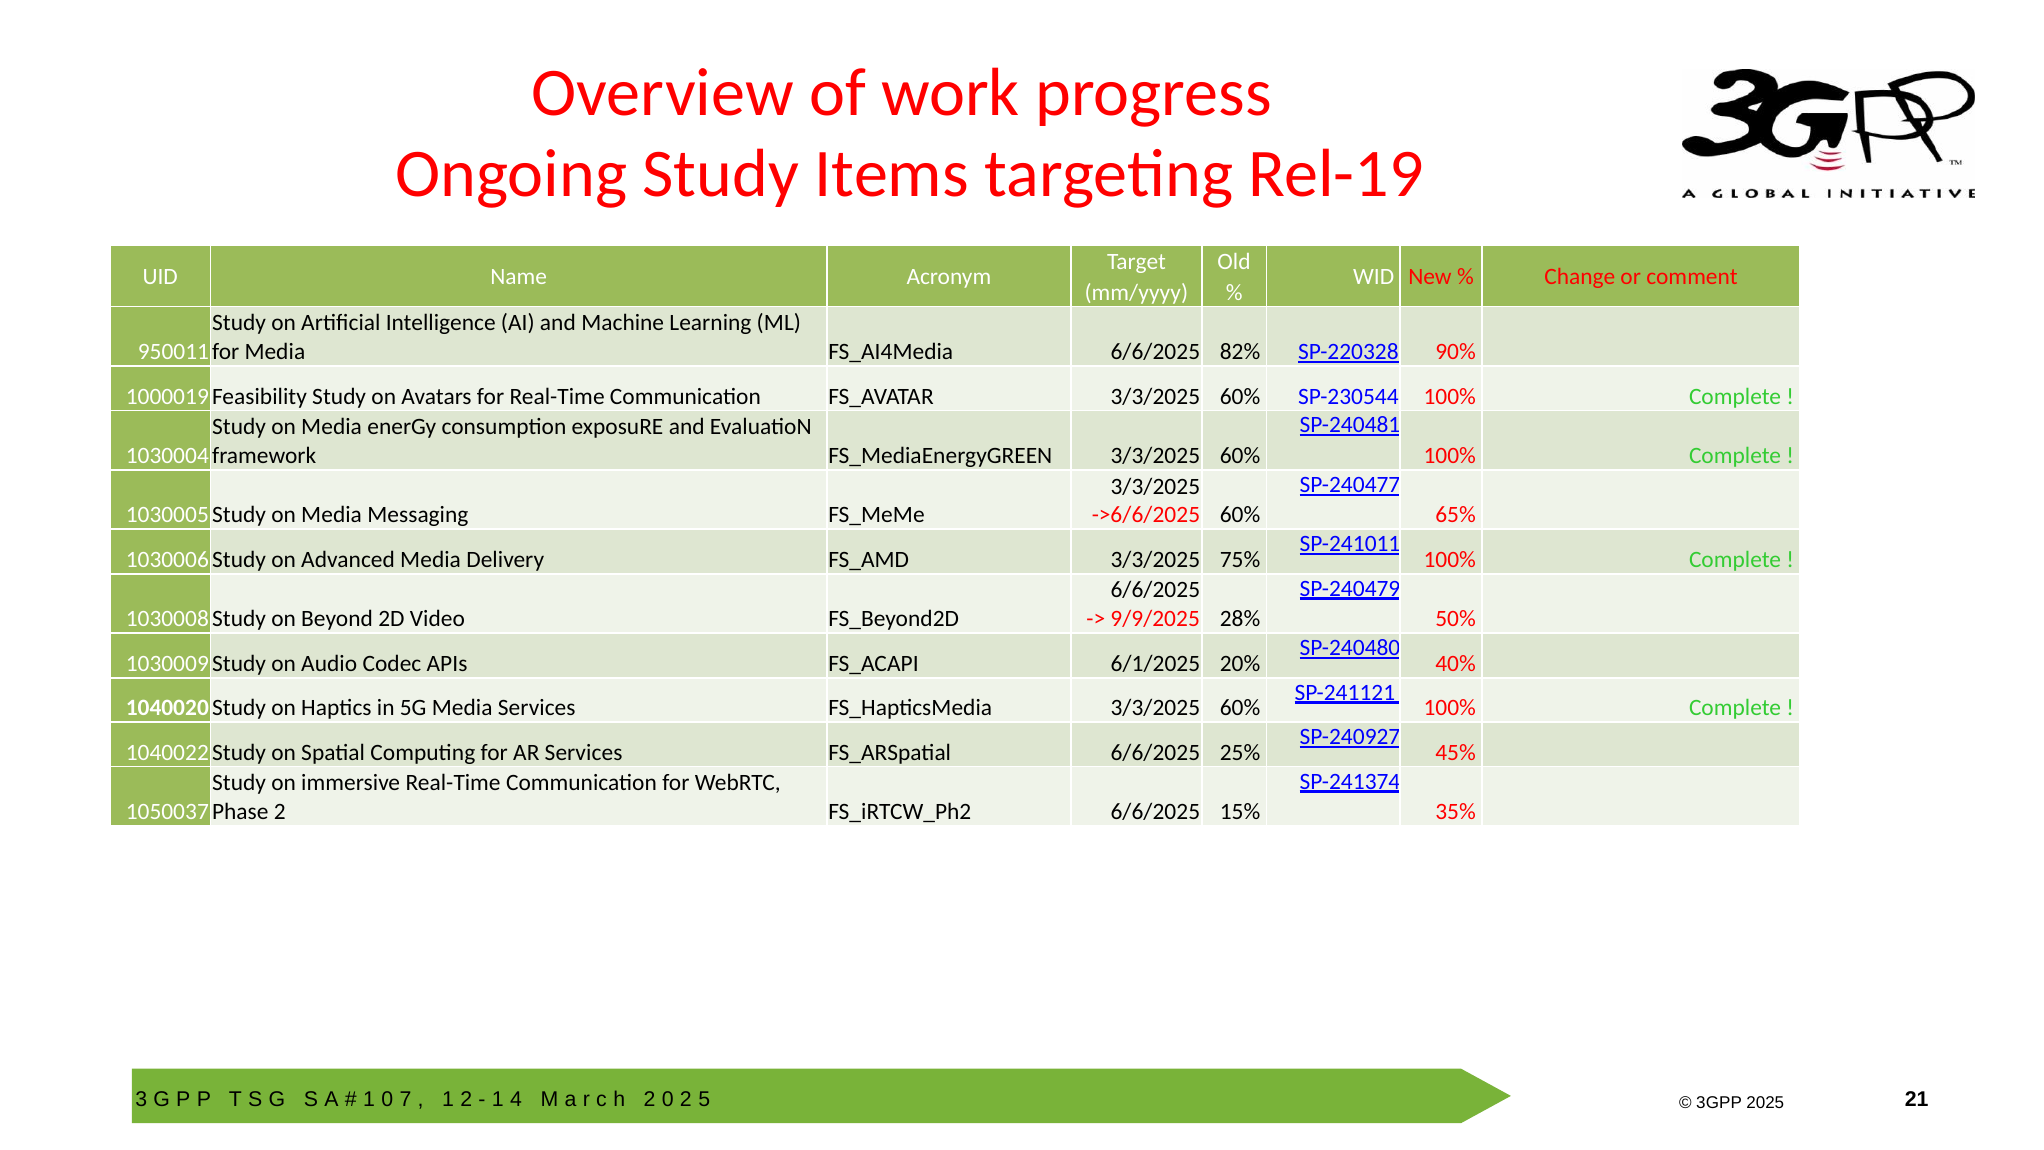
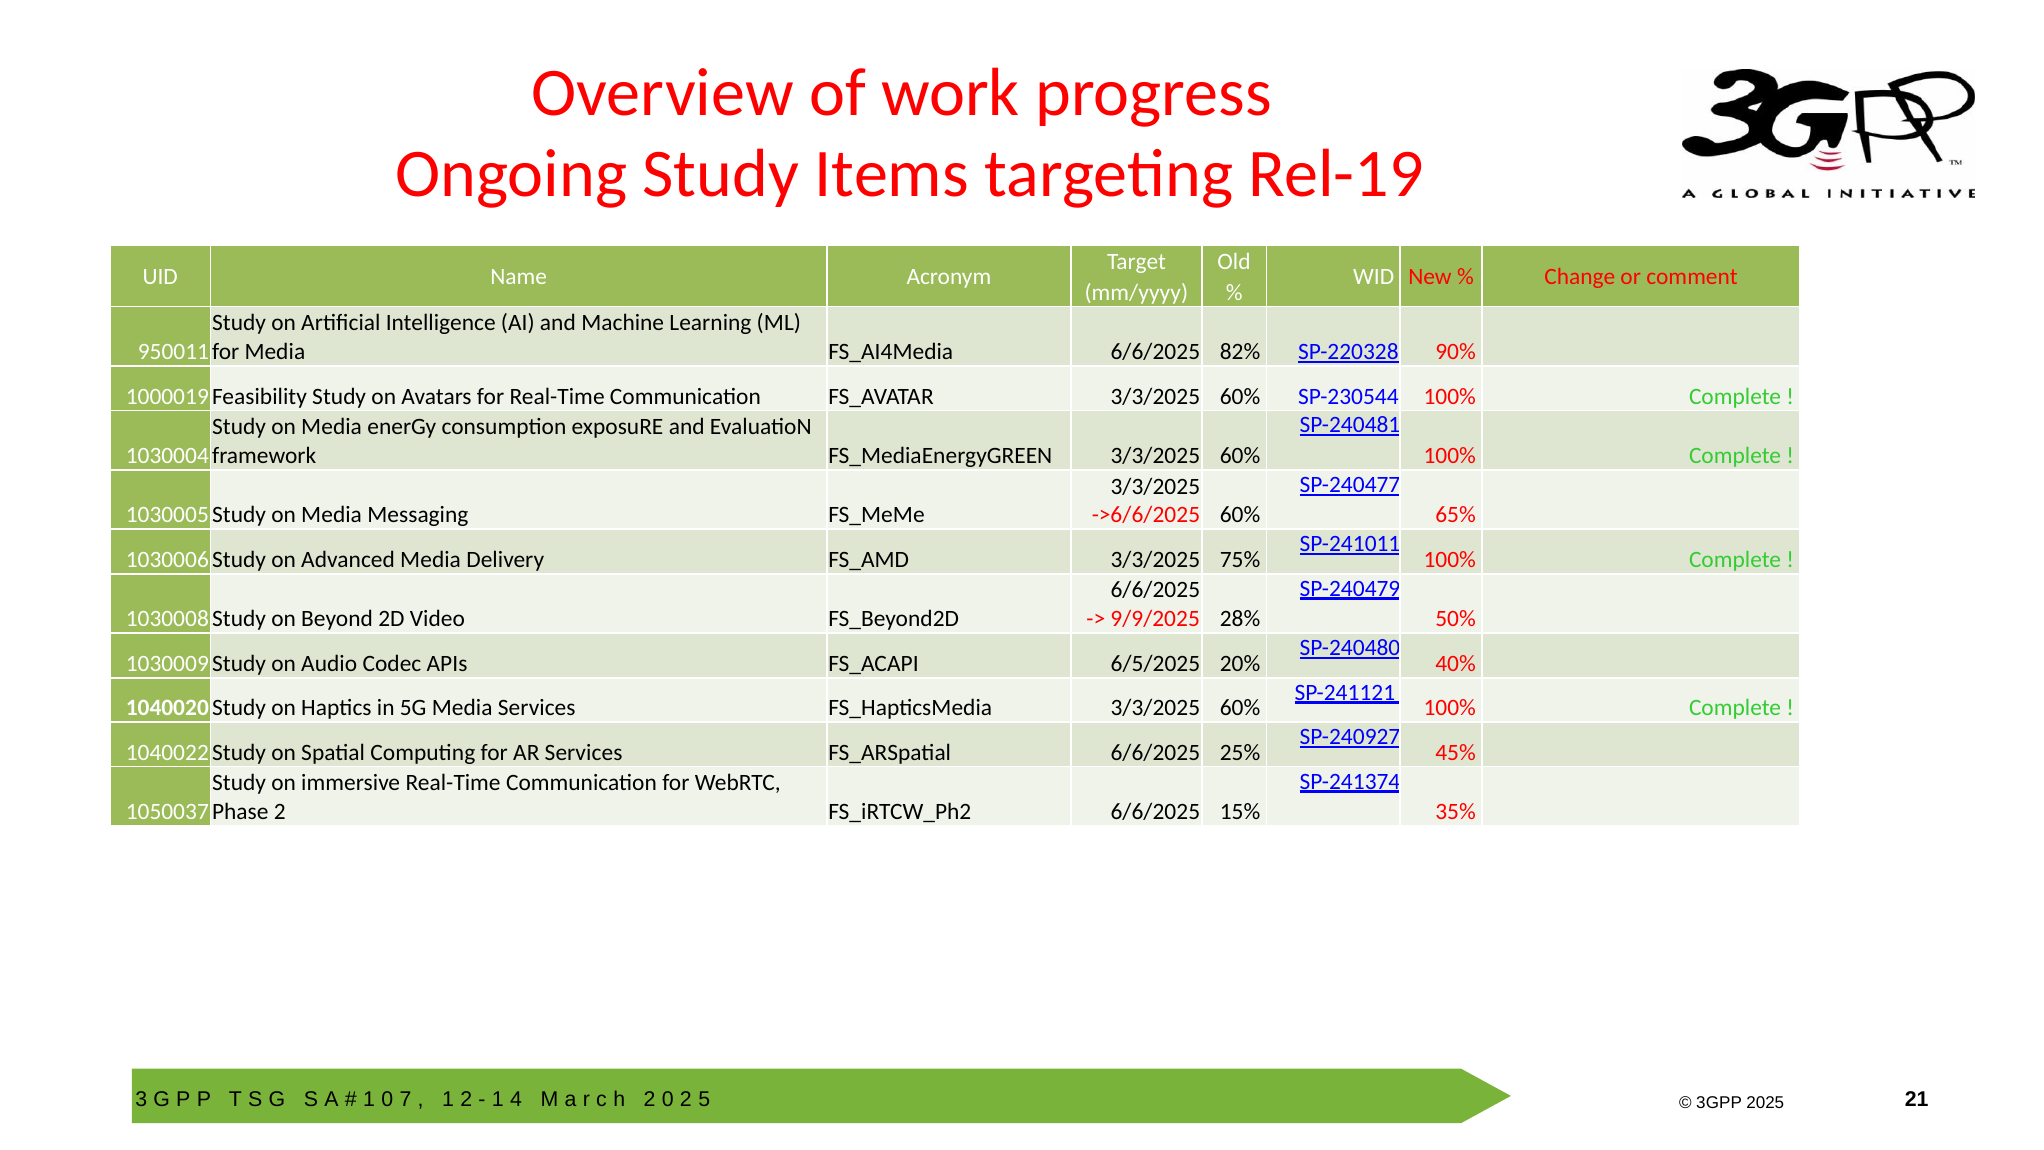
6/1/2025: 6/1/2025 -> 6/5/2025 (1155, 663)
